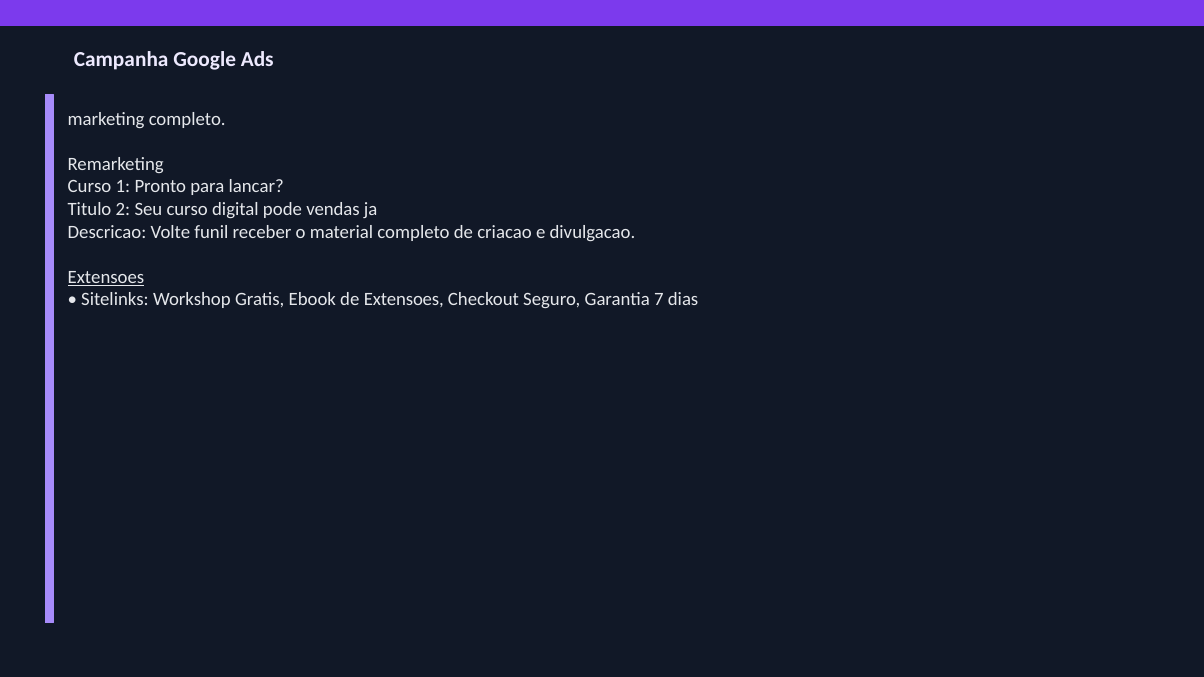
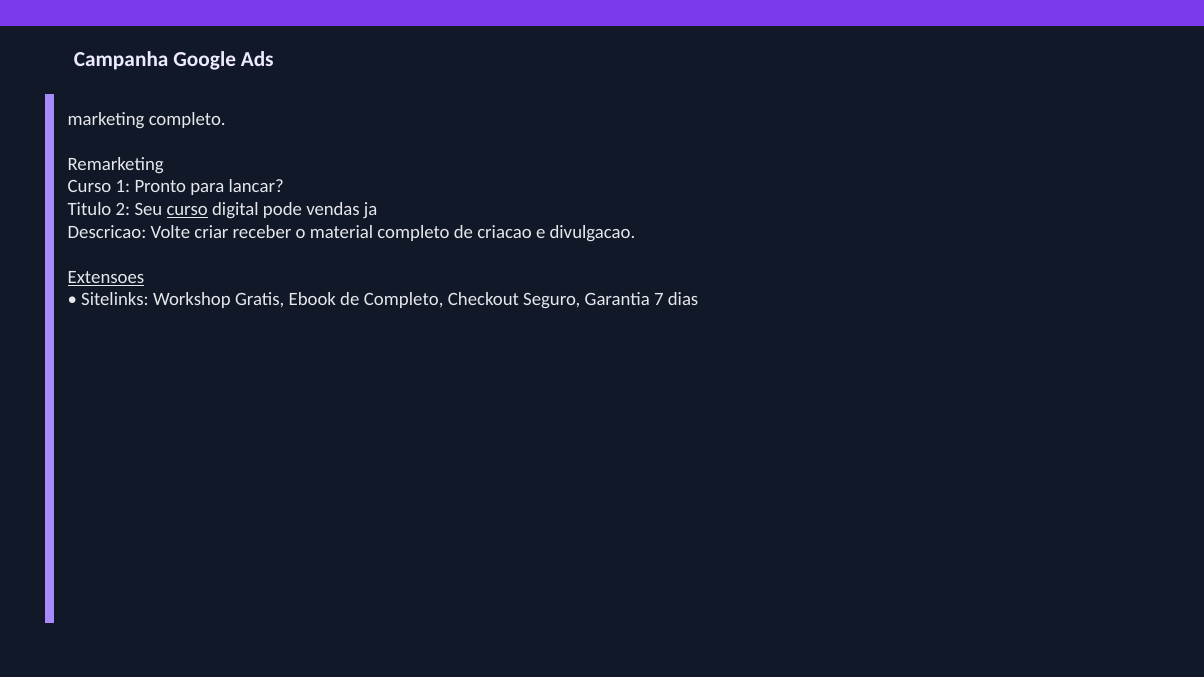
curso underline: none -> present (187, 209)
funil: funil -> criar (211, 232)
de Extensoes: Extensoes -> Completo (404, 300)
